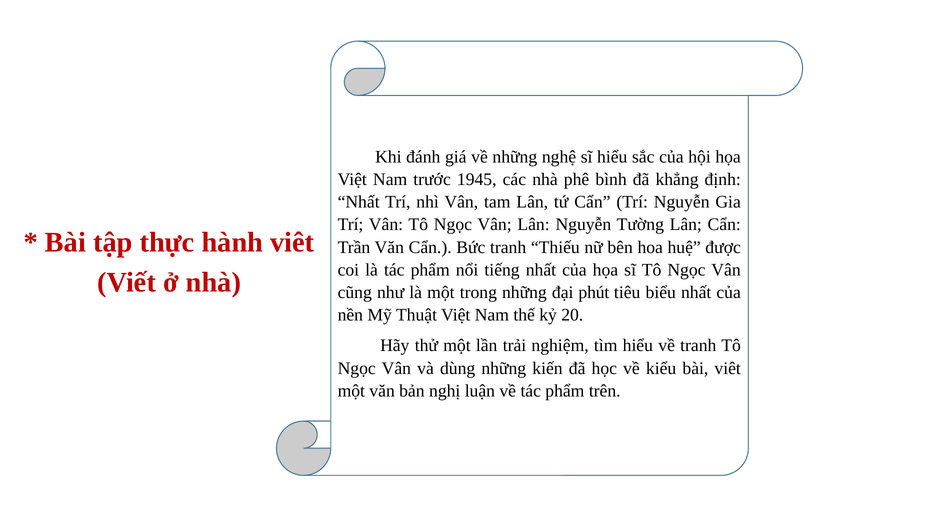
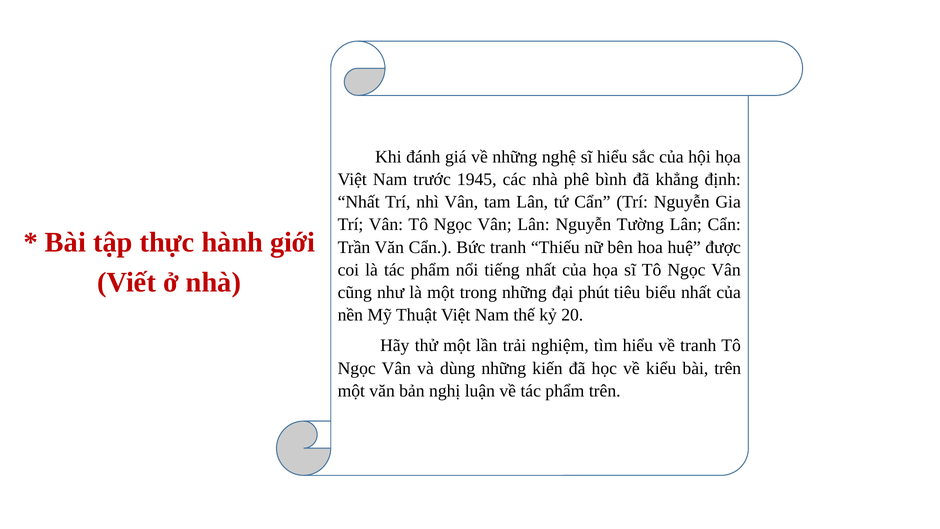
hành viêt: viêt -> giới (292, 242)
bài viêt: viêt -> trên (728, 368)
